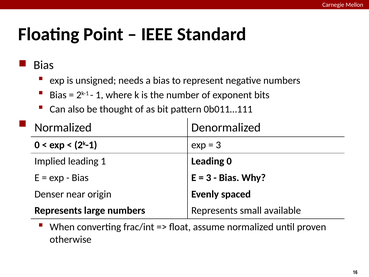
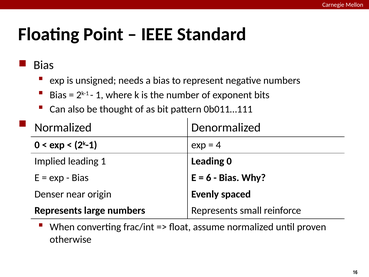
3: 3 -> 4 (218, 145)
3: 3 -> 6 (209, 178)
available: available -> reinforce (283, 210)
